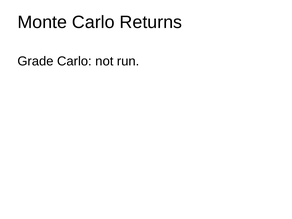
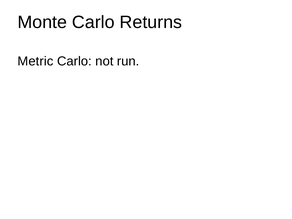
Grade: Grade -> Metric (35, 61)
